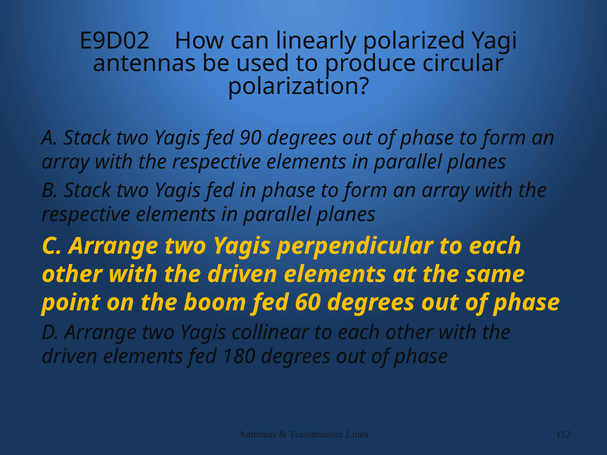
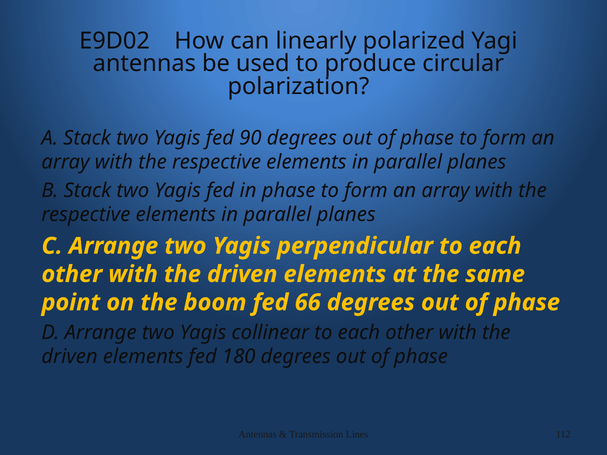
60: 60 -> 66 (308, 303)
